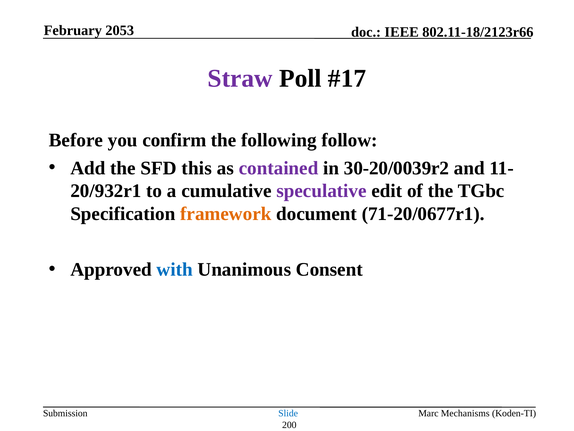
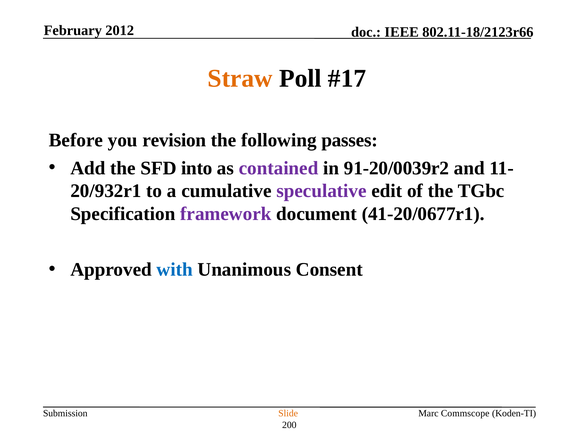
2053: 2053 -> 2012 (120, 30)
Straw colour: purple -> orange (240, 78)
confirm: confirm -> revision (174, 140)
follow: follow -> passes (350, 140)
this: this -> into (197, 168)
30-20/0039r2: 30-20/0039r2 -> 91-20/0039r2 (397, 168)
framework colour: orange -> purple (226, 214)
71-20/0677r1: 71-20/0677r1 -> 41-20/0677r1 (423, 214)
Slide colour: blue -> orange (288, 413)
Mechanisms: Mechanisms -> Commscope (465, 413)
